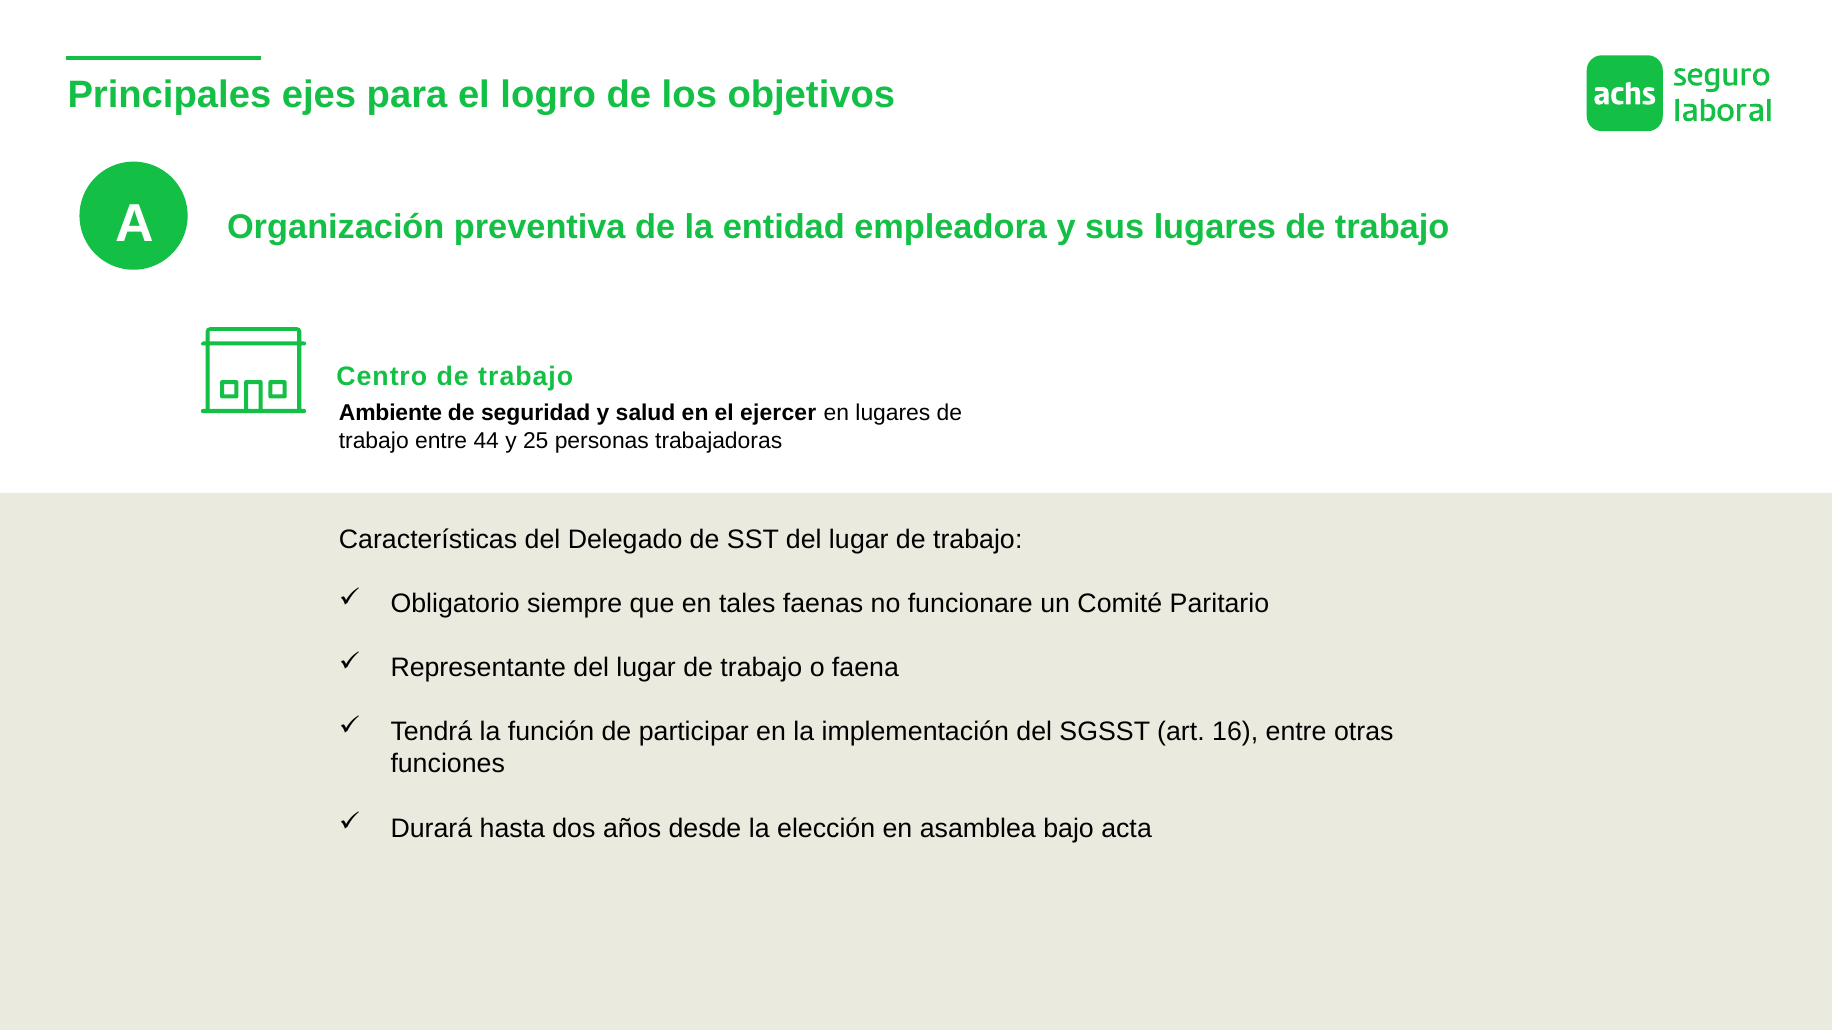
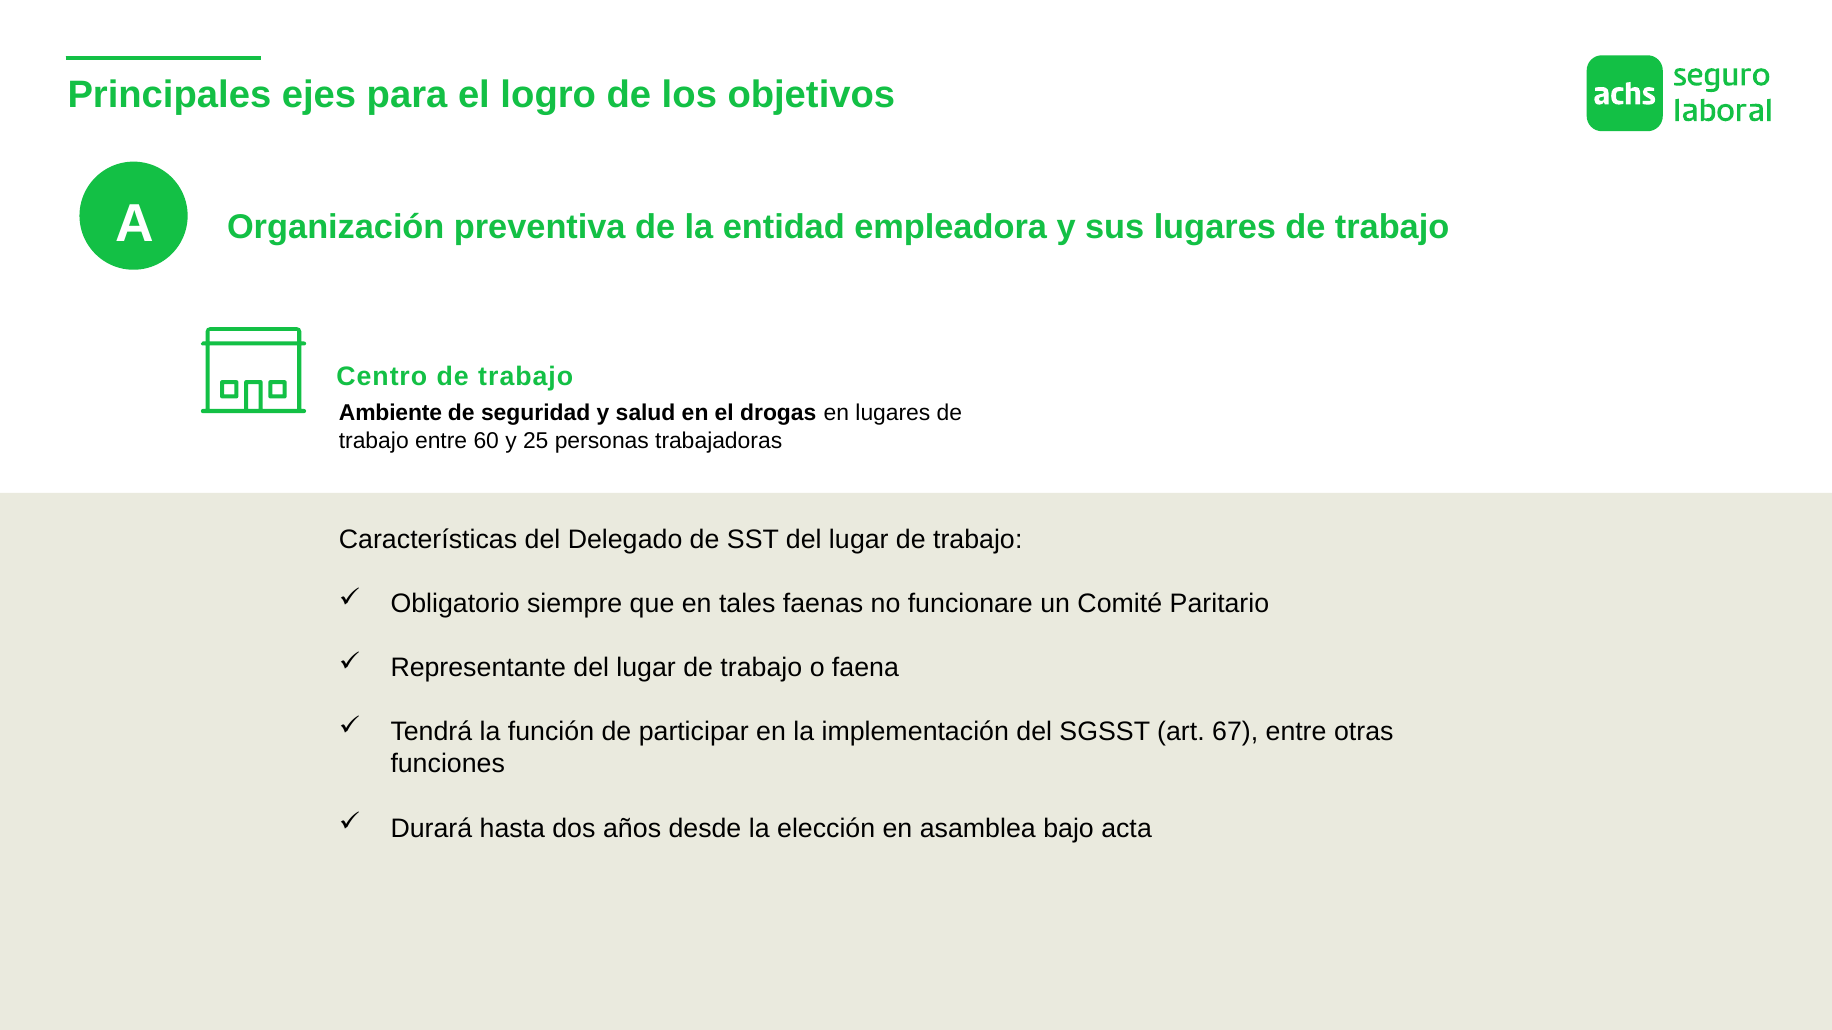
ejercer: ejercer -> drogas (778, 414)
44: 44 -> 60 (486, 441)
16: 16 -> 67 (1235, 732)
